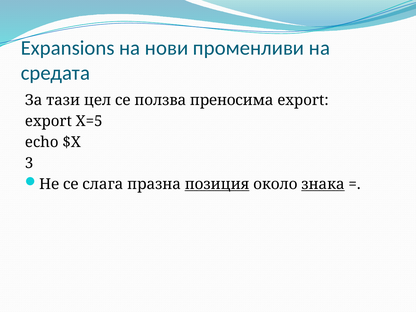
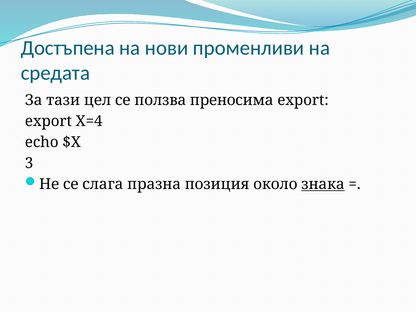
Expansions: Expansions -> Достъпена (68, 48)
X=5: X=5 -> X=4 (89, 121)
позиция underline: present -> none (217, 184)
